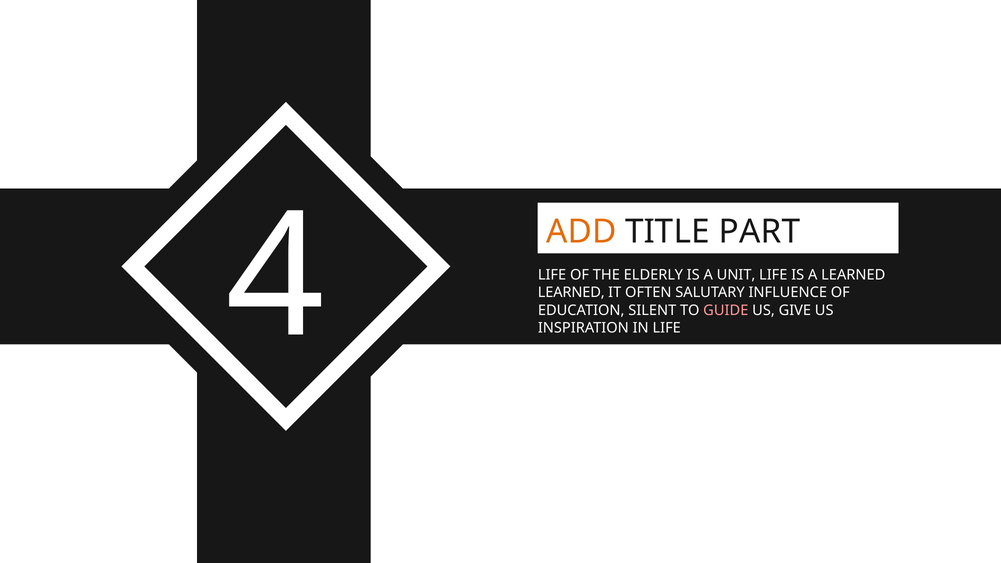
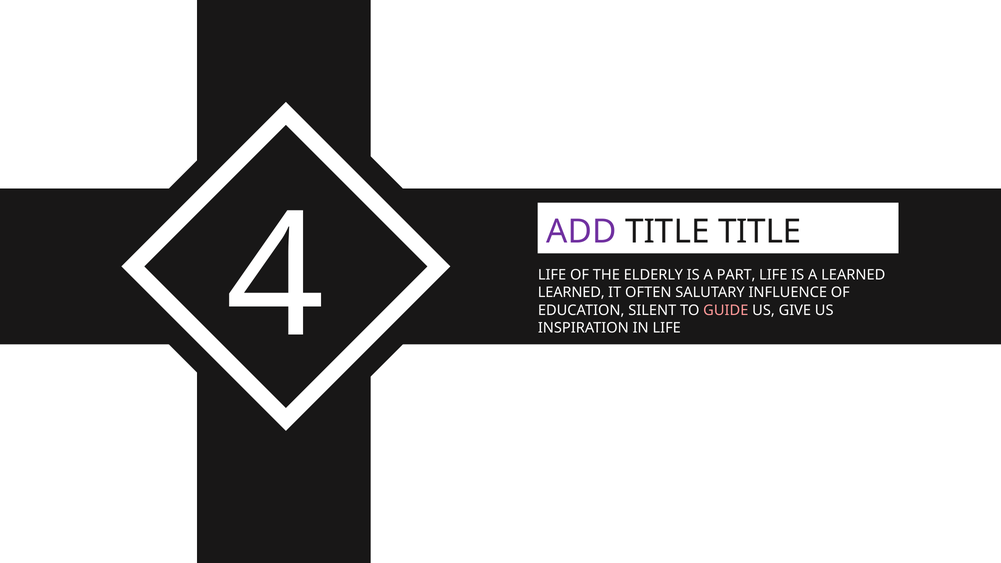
ADD colour: orange -> purple (581, 232)
TITLE PART: PART -> TITLE (760, 232)
UNIT: UNIT -> PART (736, 275)
